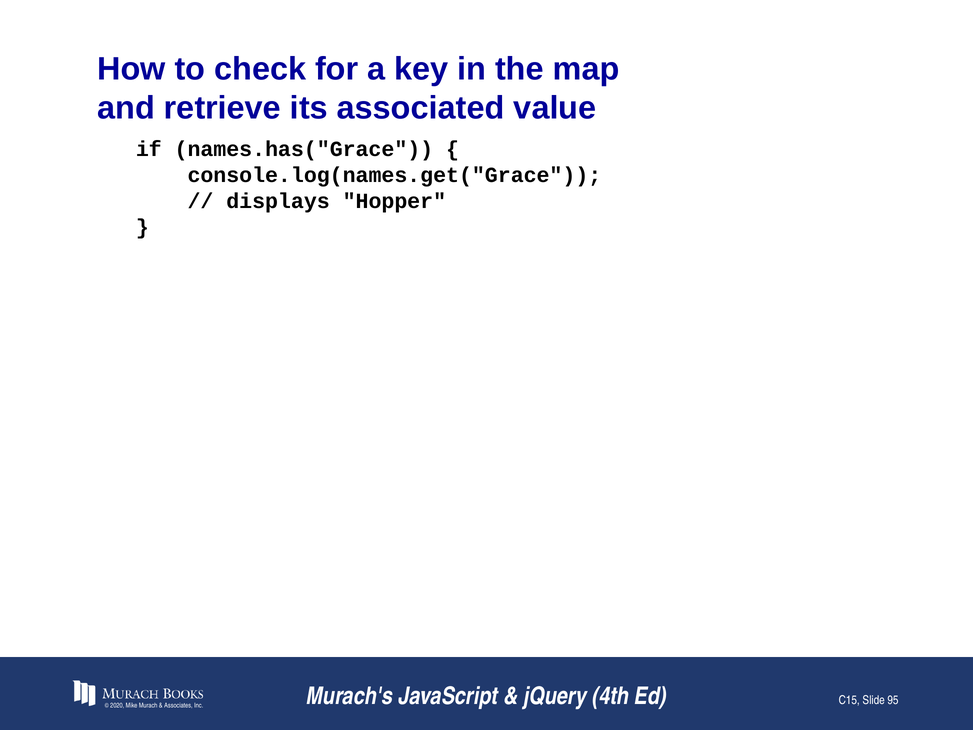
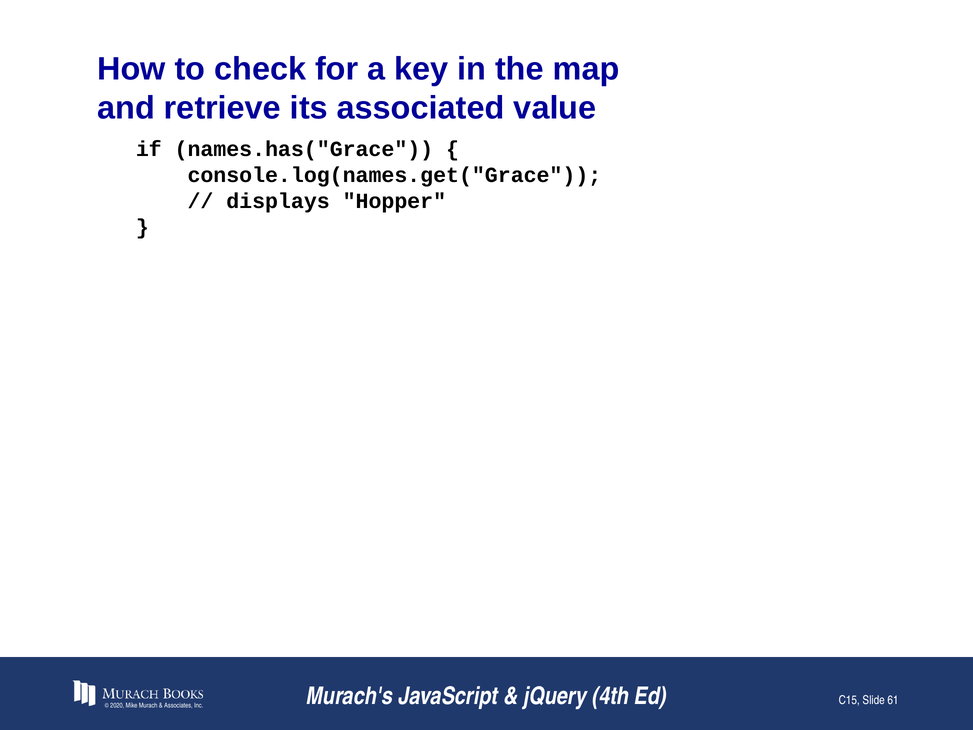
95: 95 -> 61 (893, 700)
